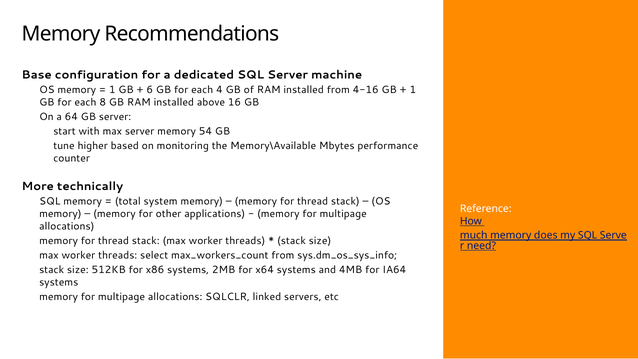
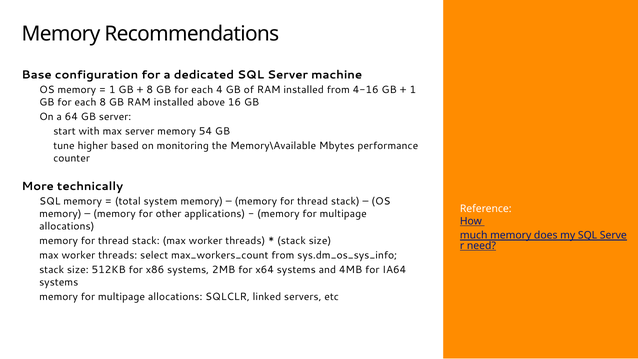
6: 6 -> 8 (150, 90)
